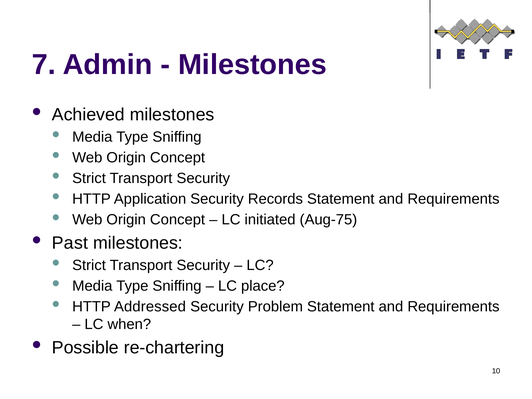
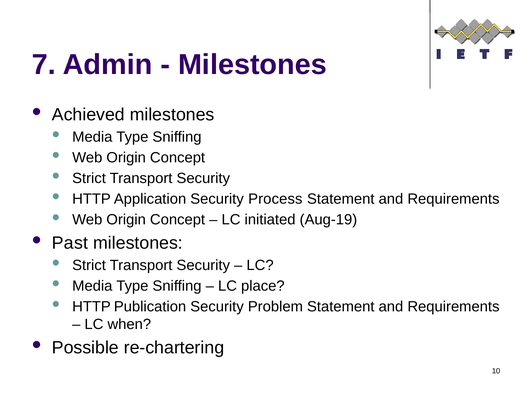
Records: Records -> Process (275, 199)
Aug-75: Aug-75 -> Aug-19 (328, 220)
Addressed: Addressed -> Publication (150, 307)
